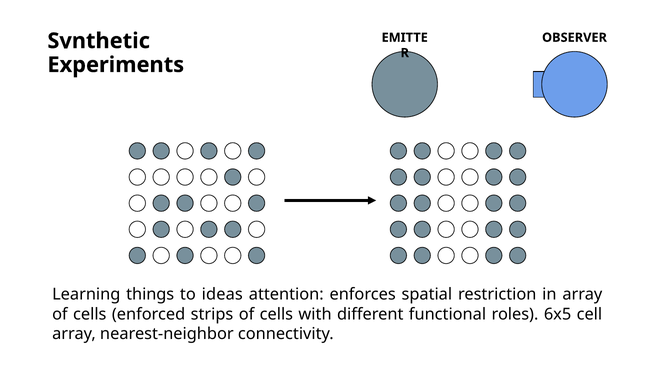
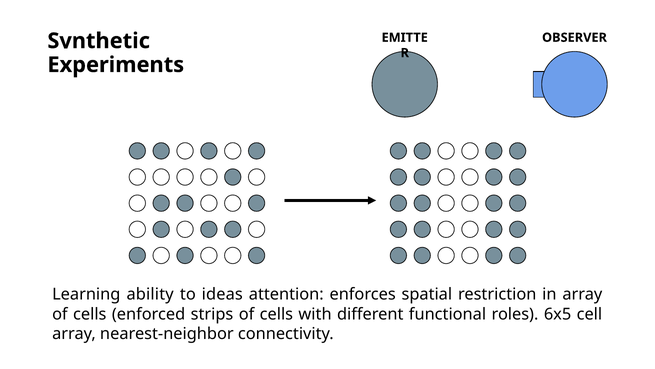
things: things -> ability (150, 294)
